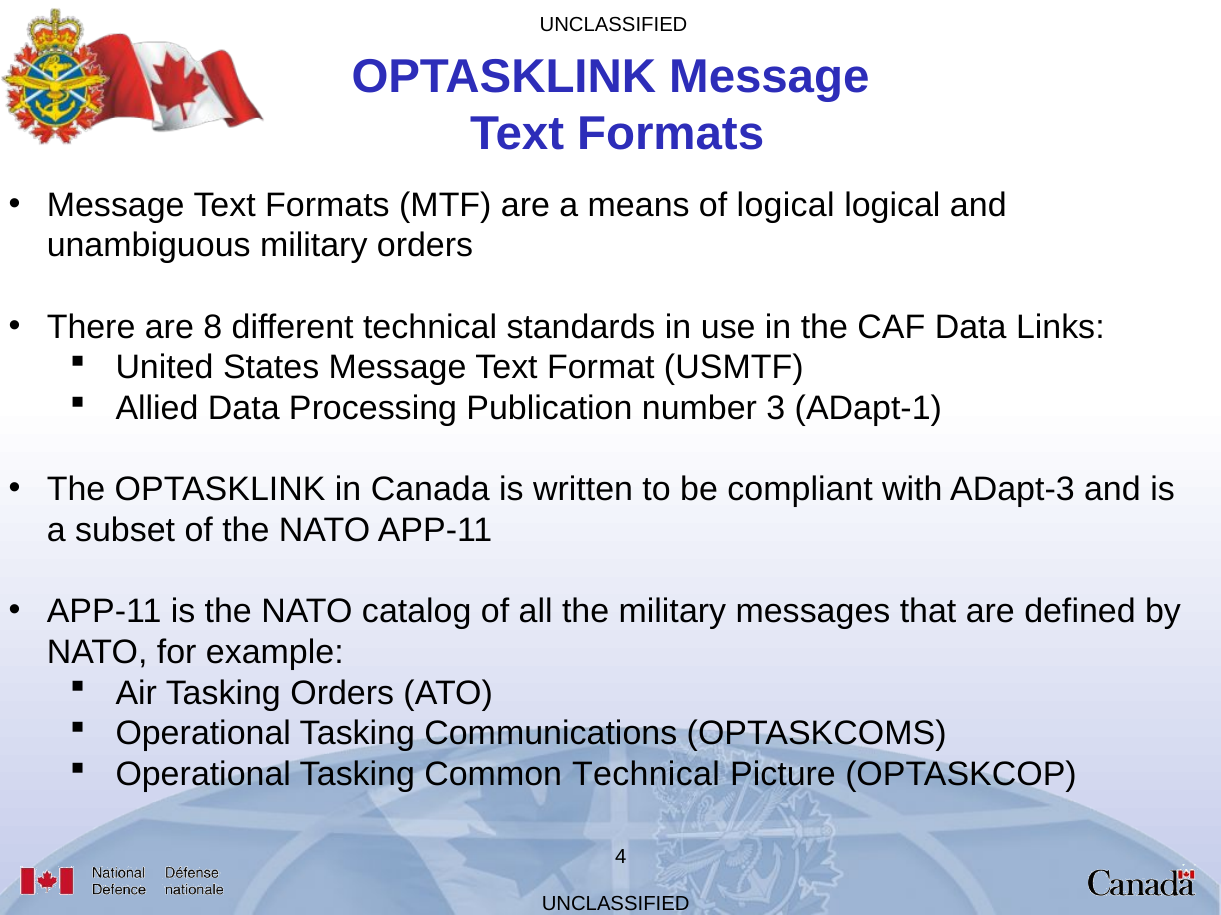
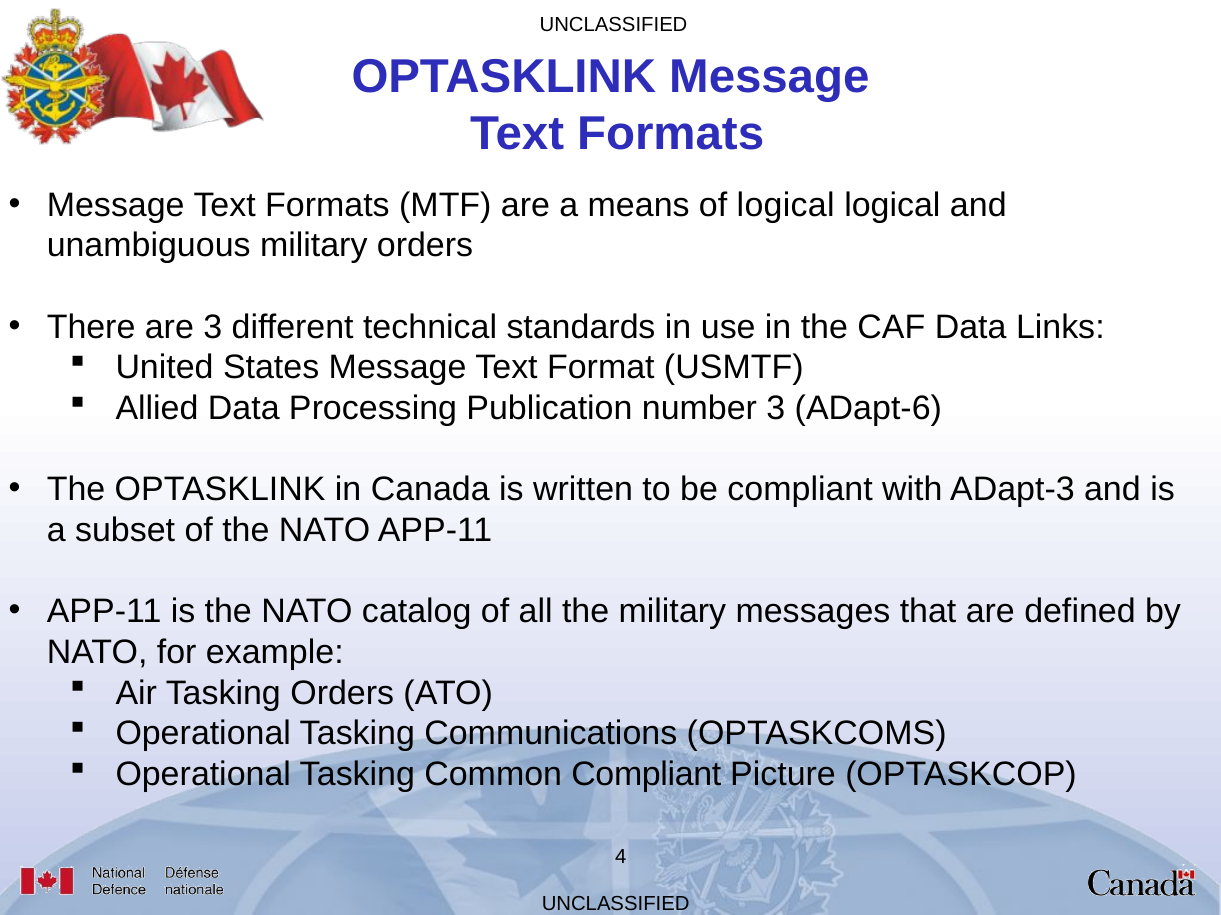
are 8: 8 -> 3 (213, 327)
ADapt-1: ADapt-1 -> ADapt-6 (868, 409)
Common Technical: Technical -> Compliant (646, 775)
